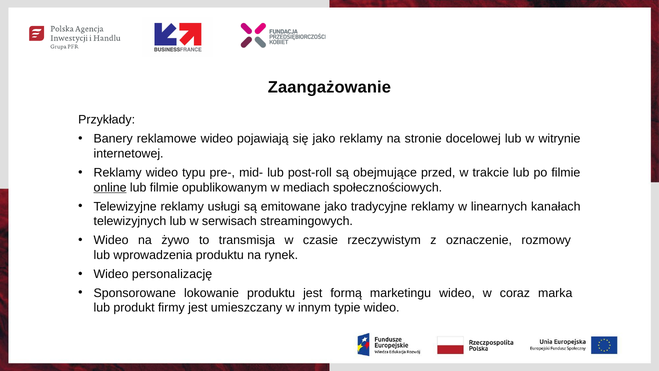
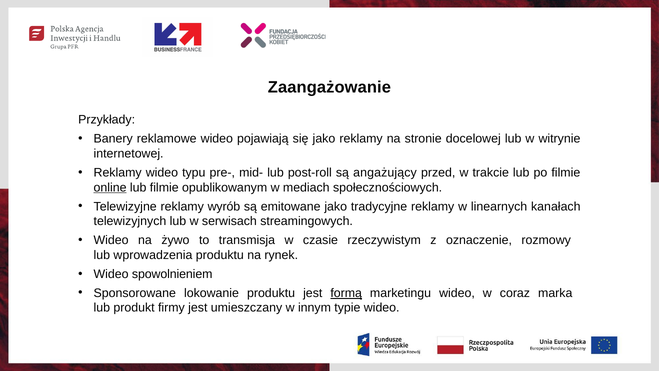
obejmujące: obejmujące -> angażujący (385, 173)
usługi: usługi -> wyrób (224, 206)
personalizację: personalizację -> spowolnieniem (172, 274)
formą underline: none -> present (346, 293)
